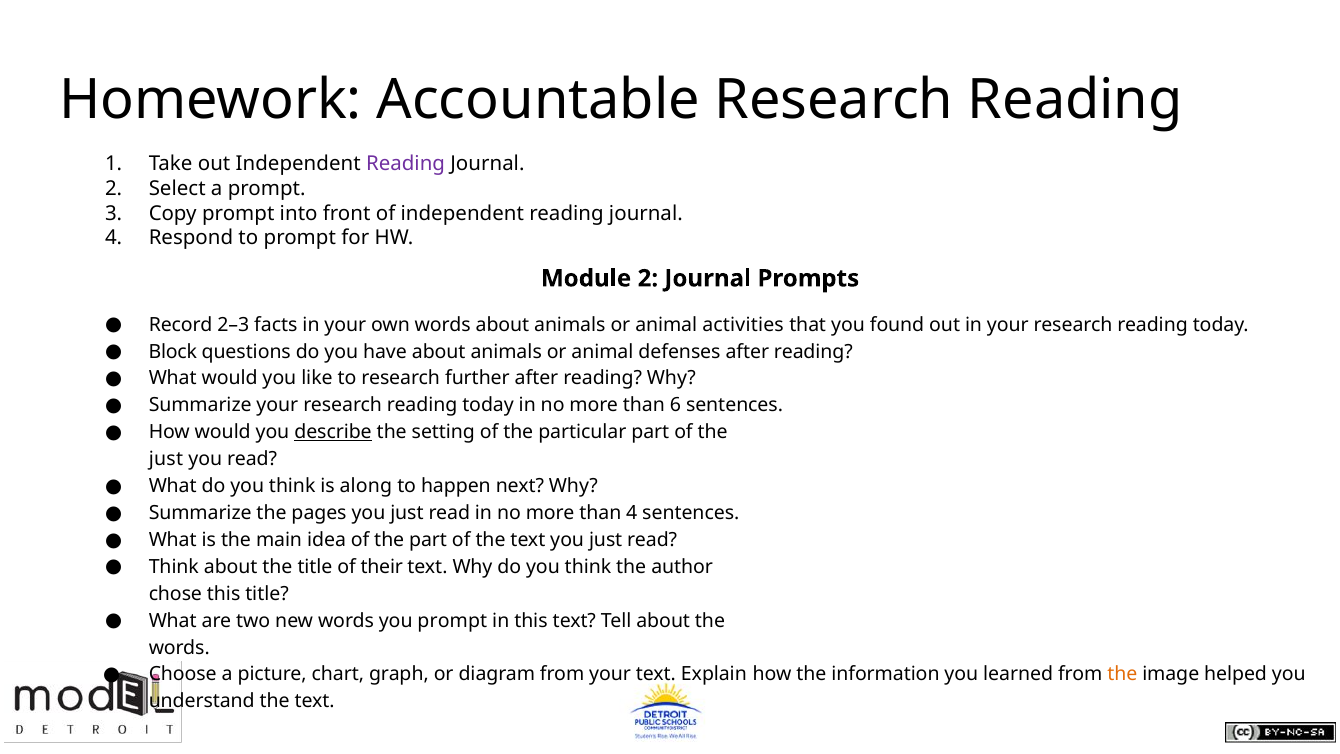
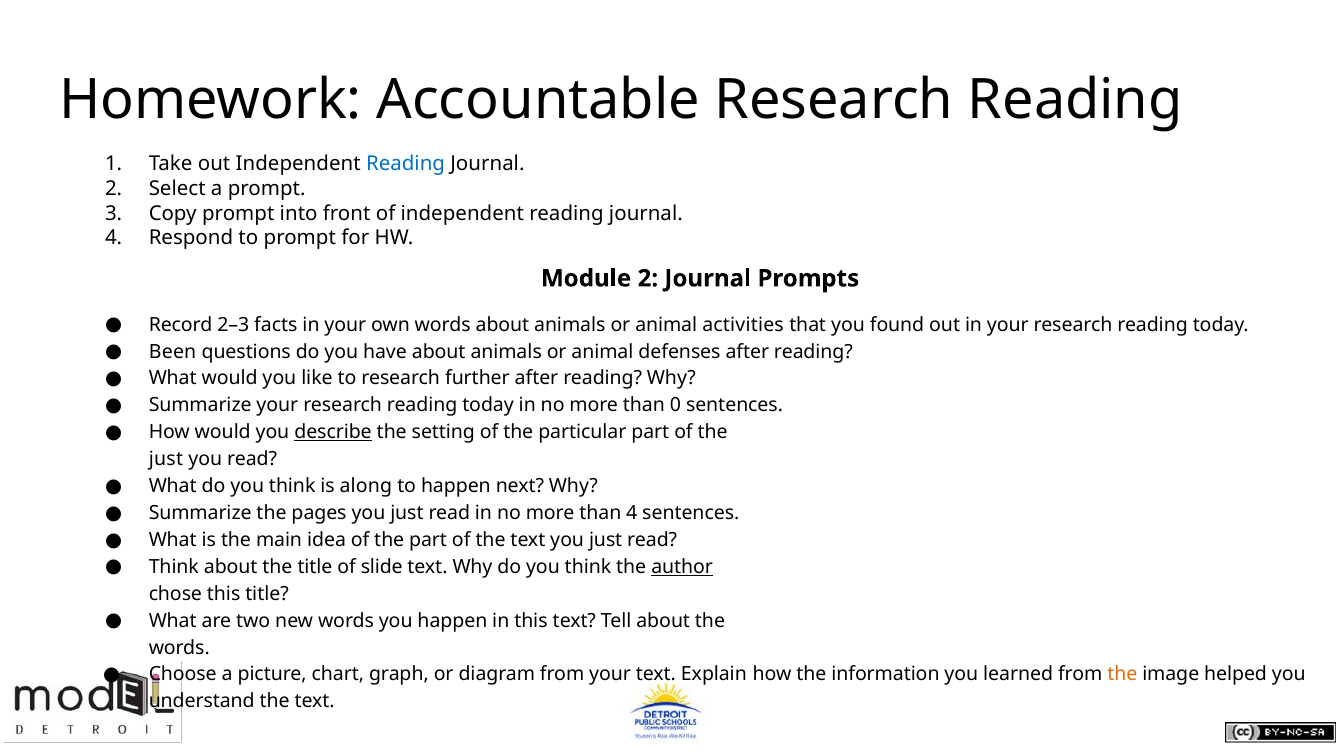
Reading colour: purple -> blue (406, 164)
Block: Block -> Been (173, 351)
6: 6 -> 0 (675, 405)
their: their -> slide (382, 567)
author underline: none -> present (682, 567)
you prompt: prompt -> happen (452, 621)
